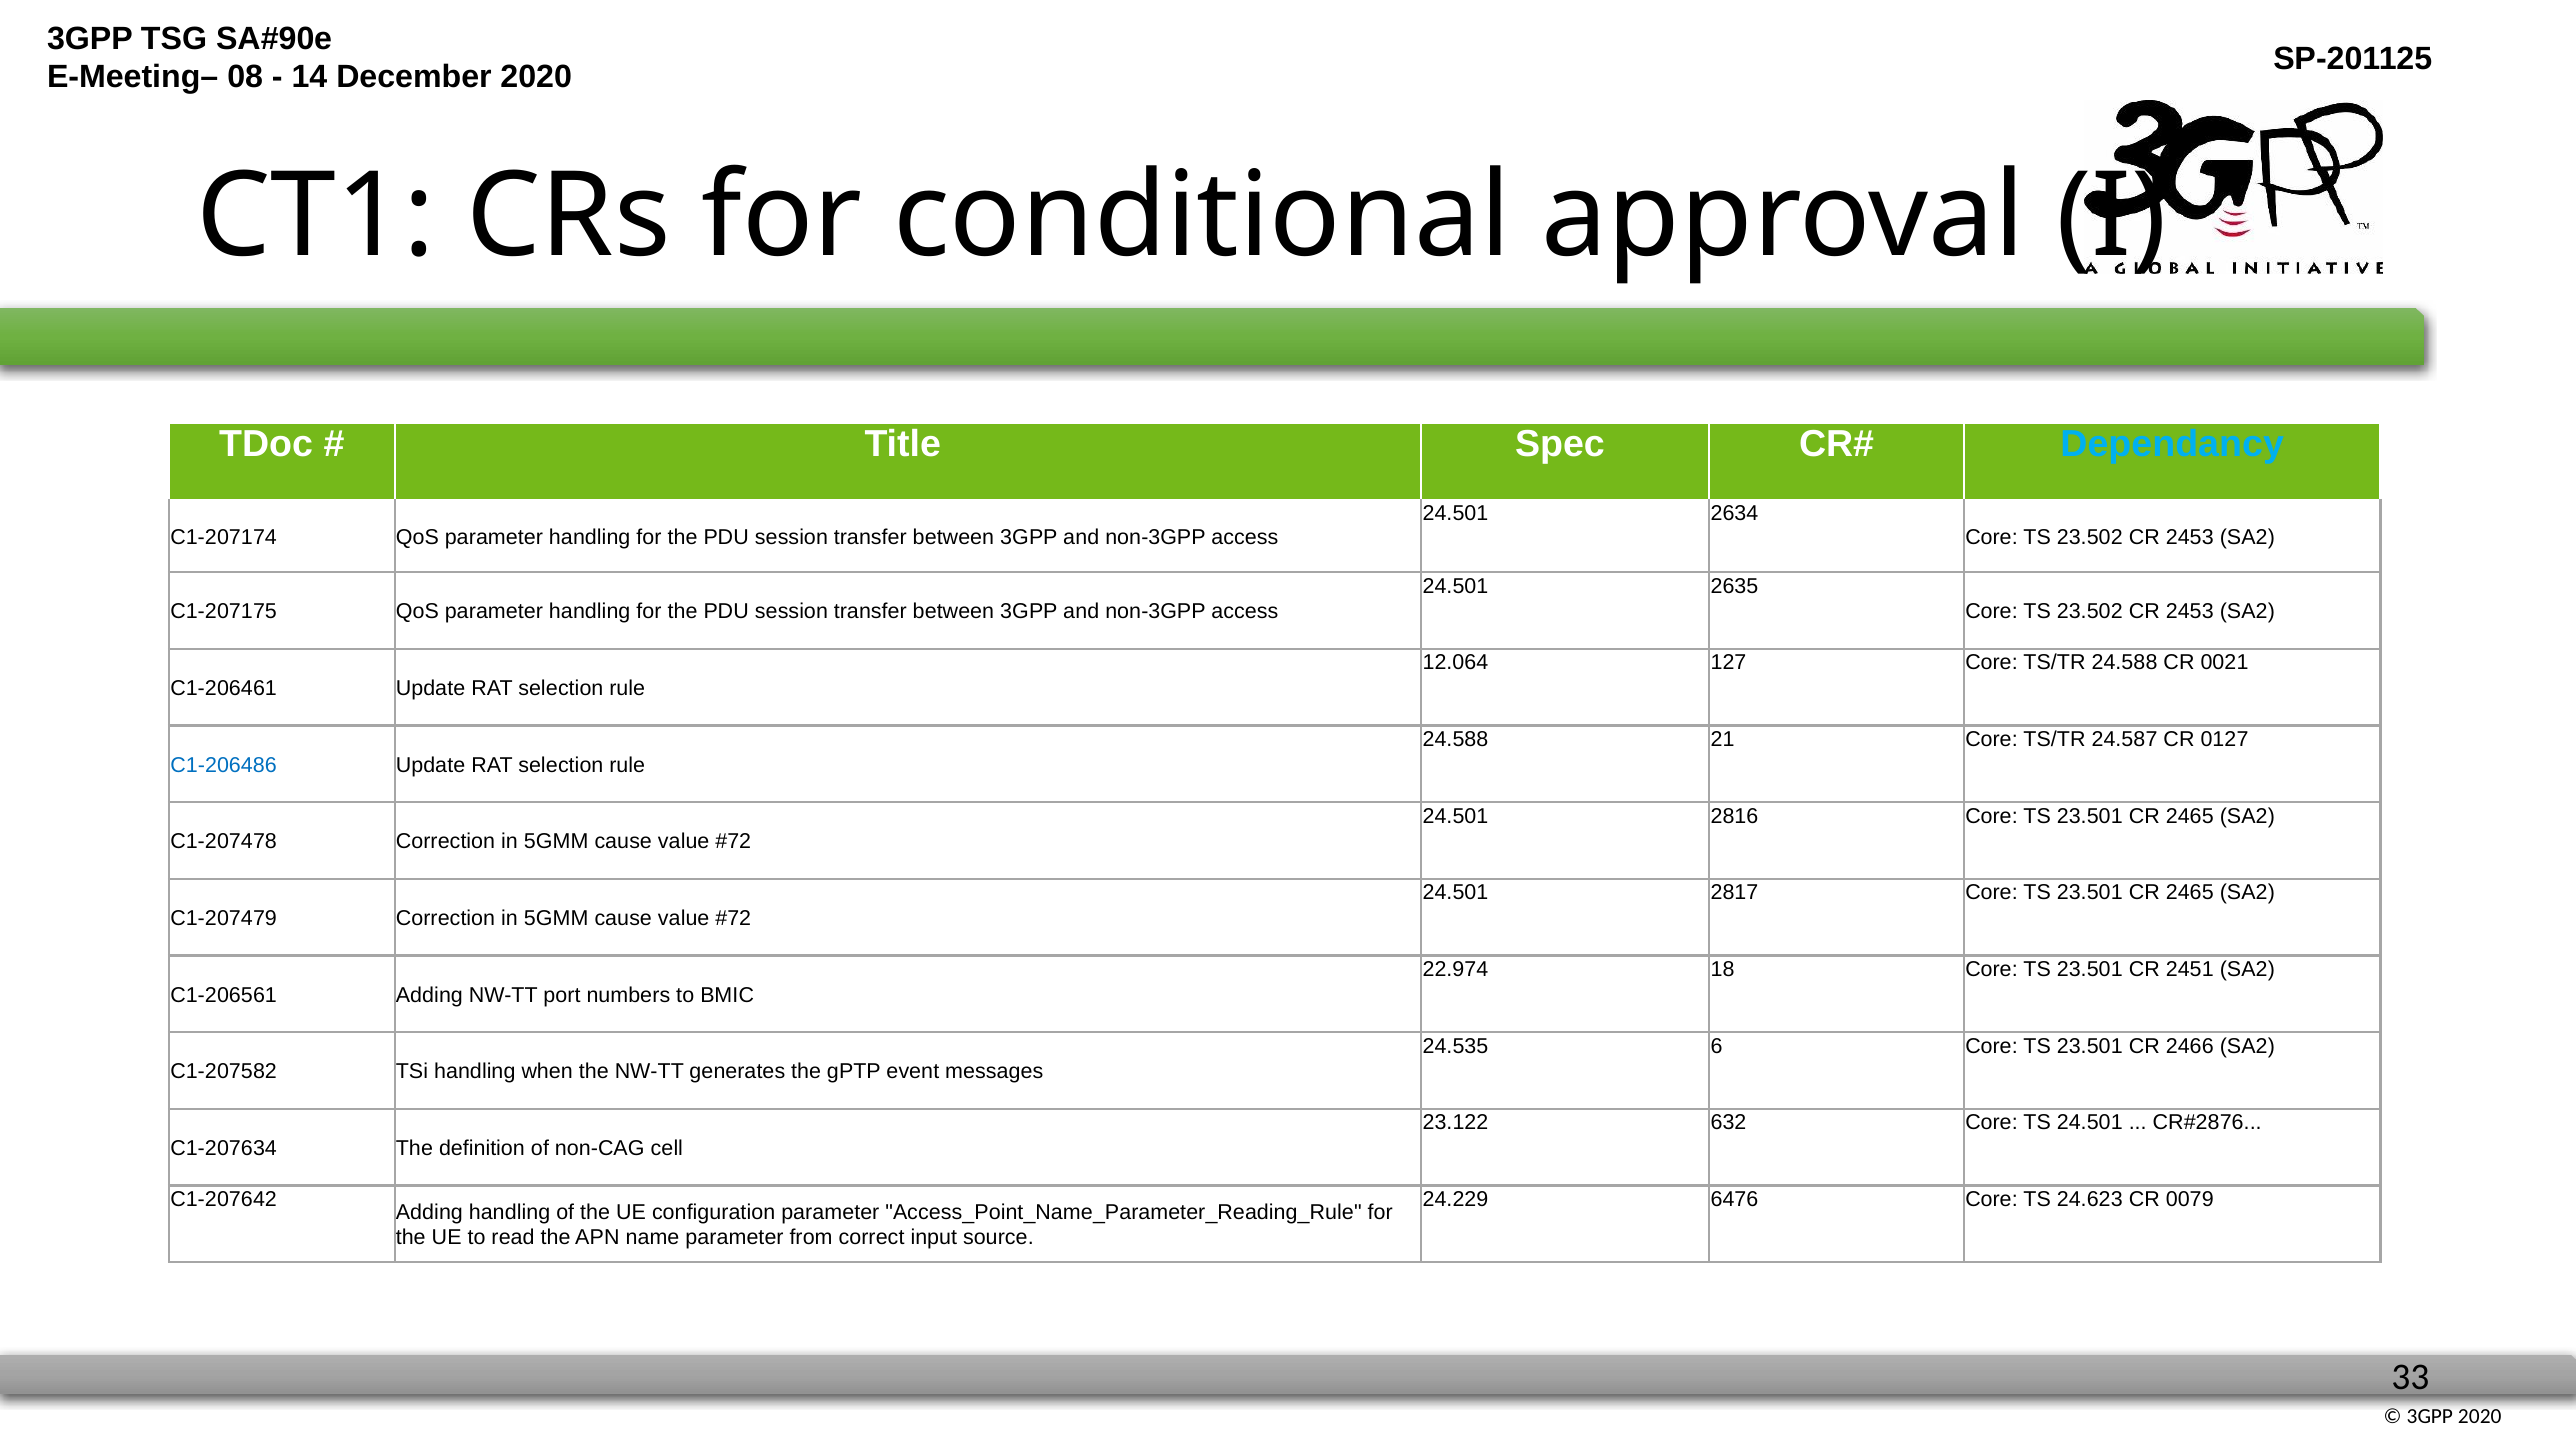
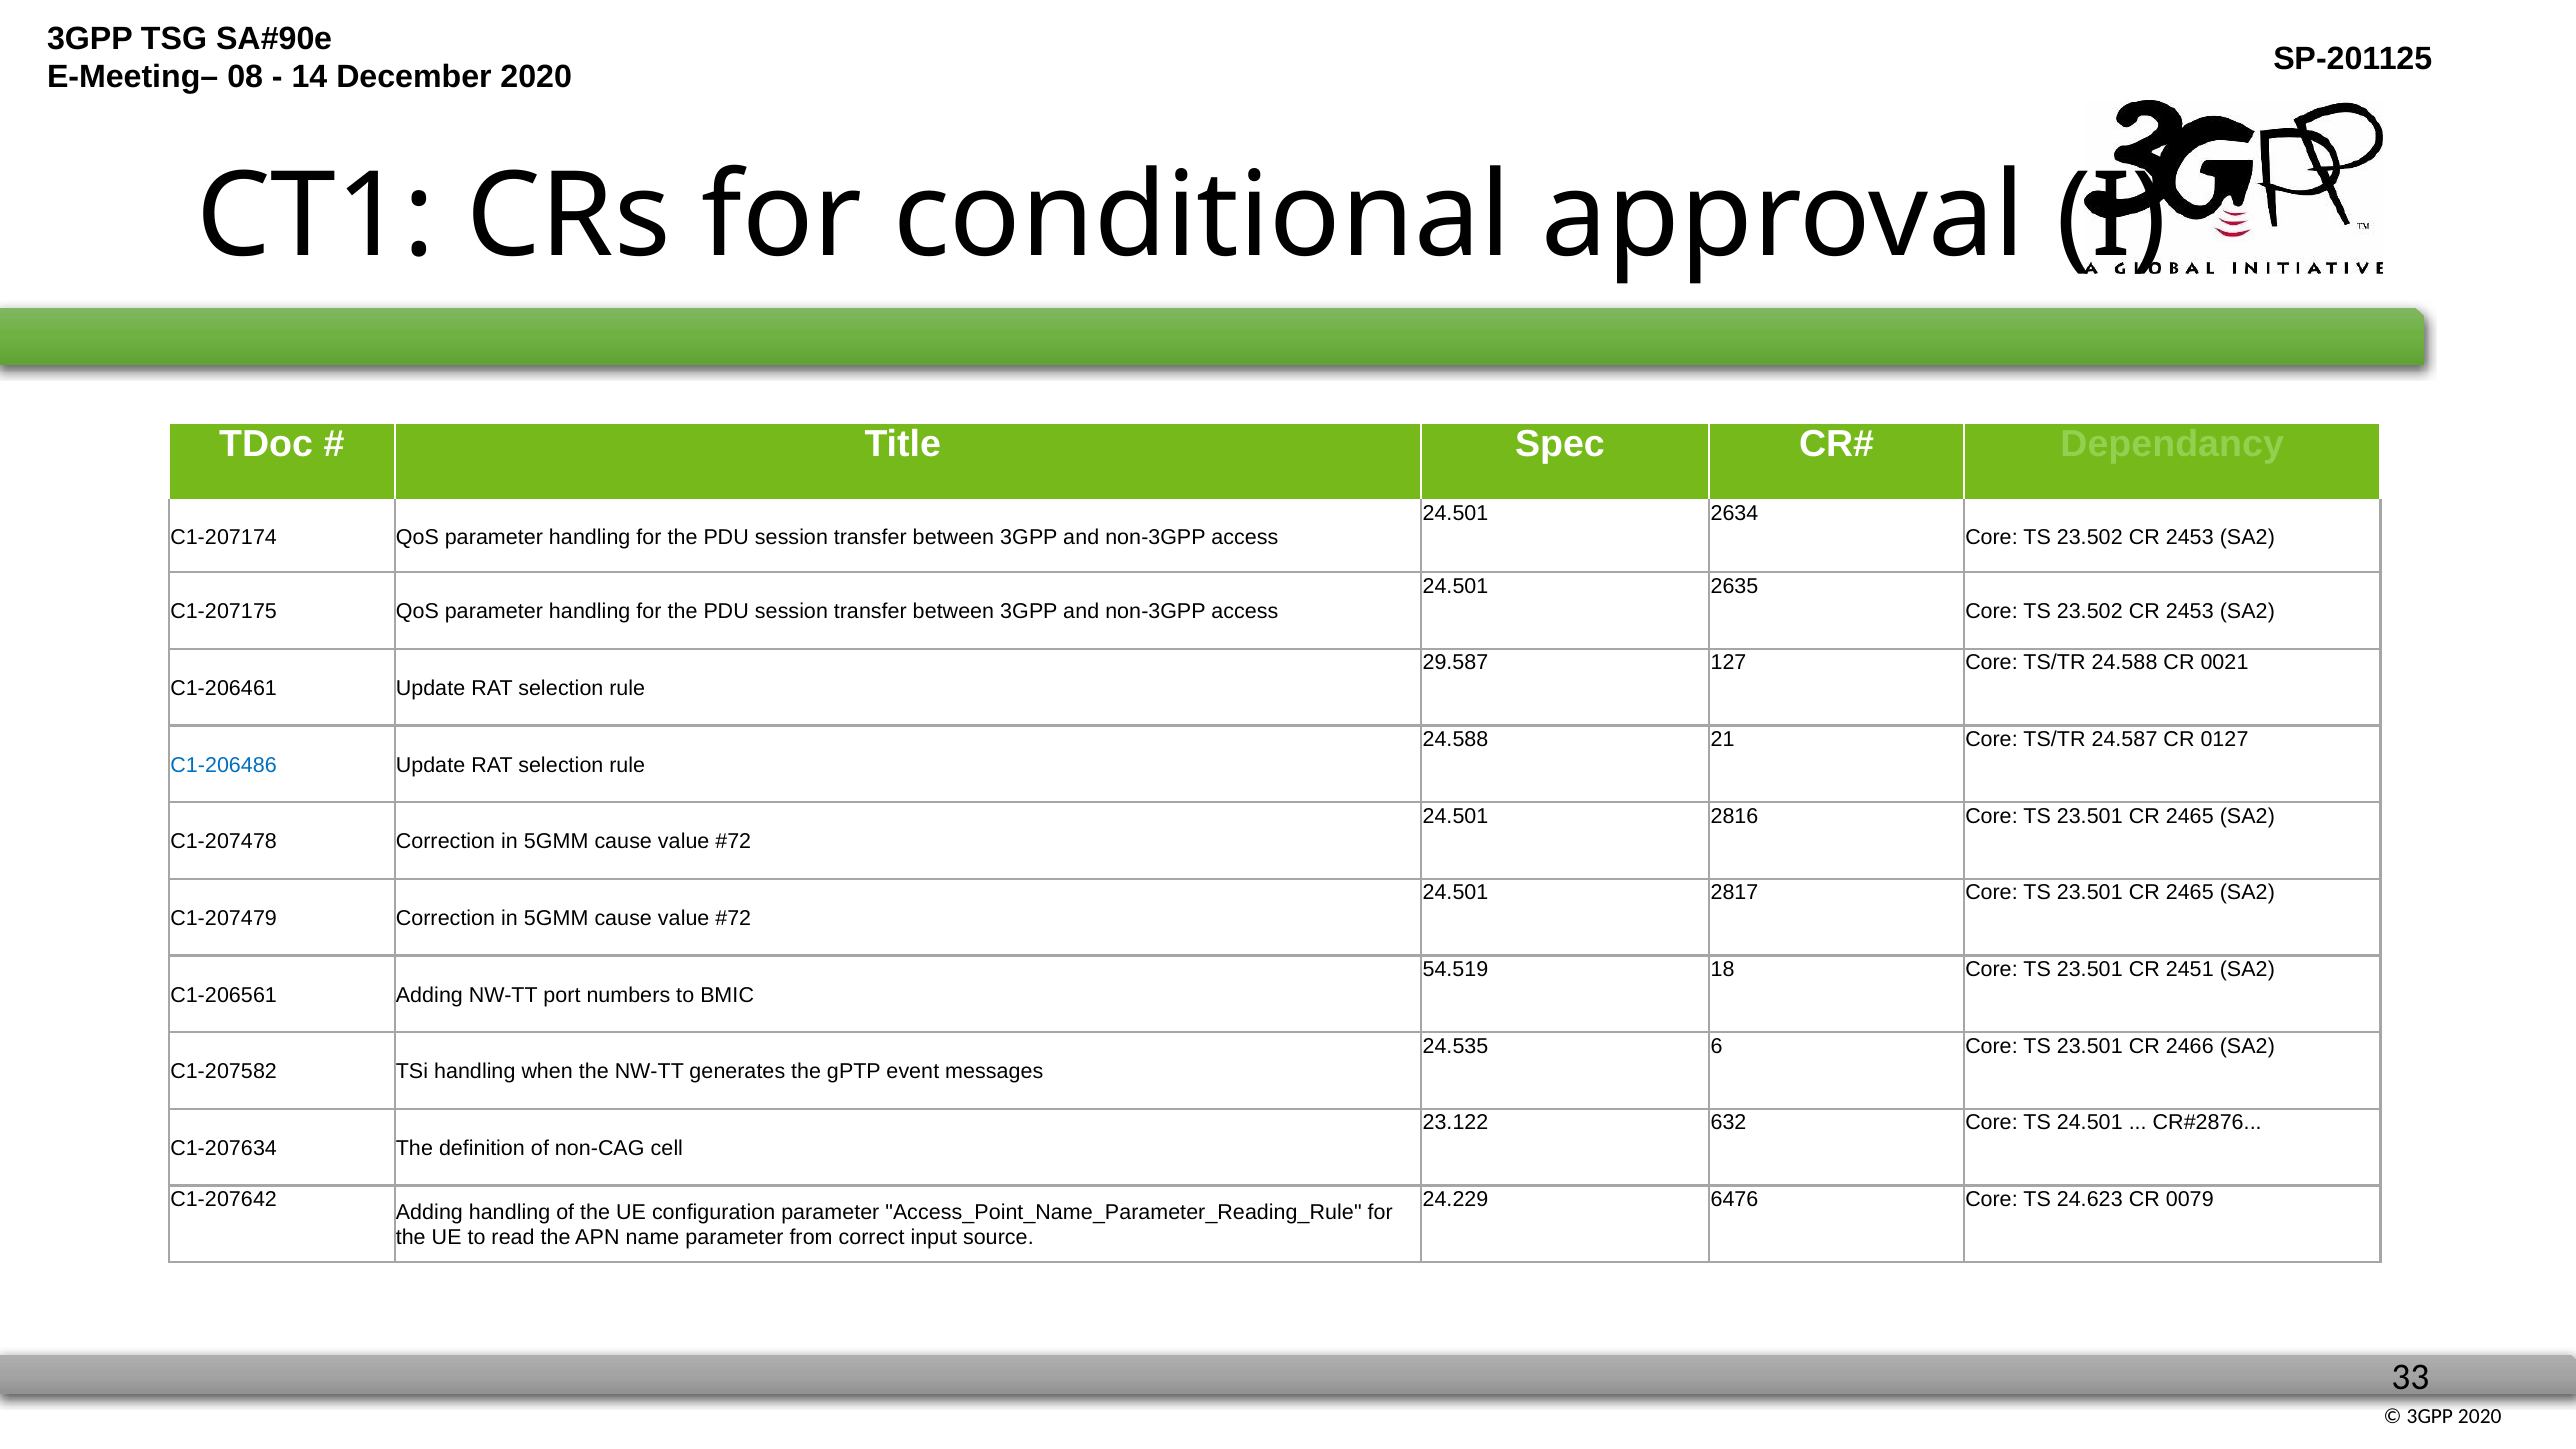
Dependancy colour: light blue -> light green (2172, 444)
12.064: 12.064 -> 29.587 (1455, 663)
22.974: 22.974 -> 54.519 (1455, 969)
